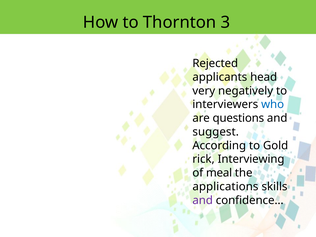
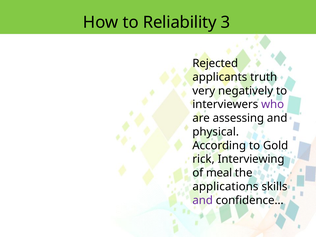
Thornton: Thornton -> Reliability (180, 22)
head: head -> truth (264, 77)
who colour: blue -> purple (273, 104)
questions: questions -> assessing (238, 118)
suggest: suggest -> physical (216, 132)
